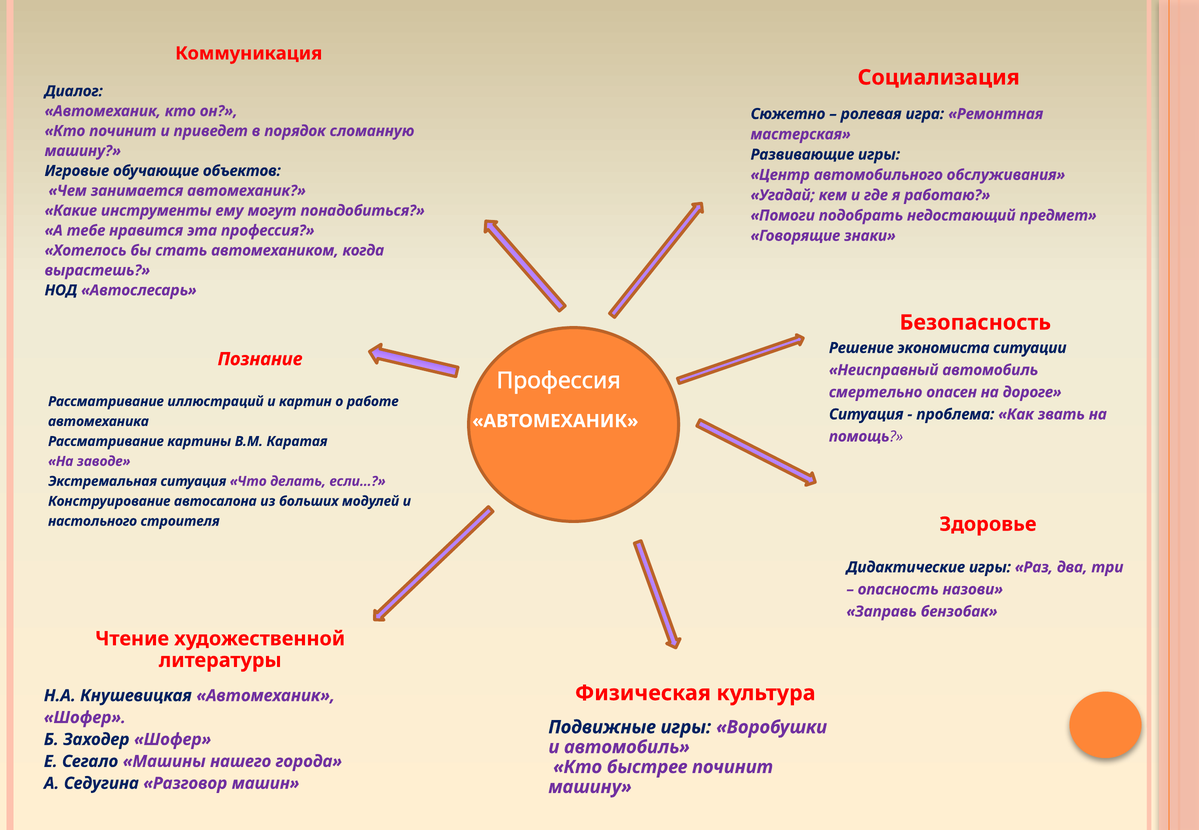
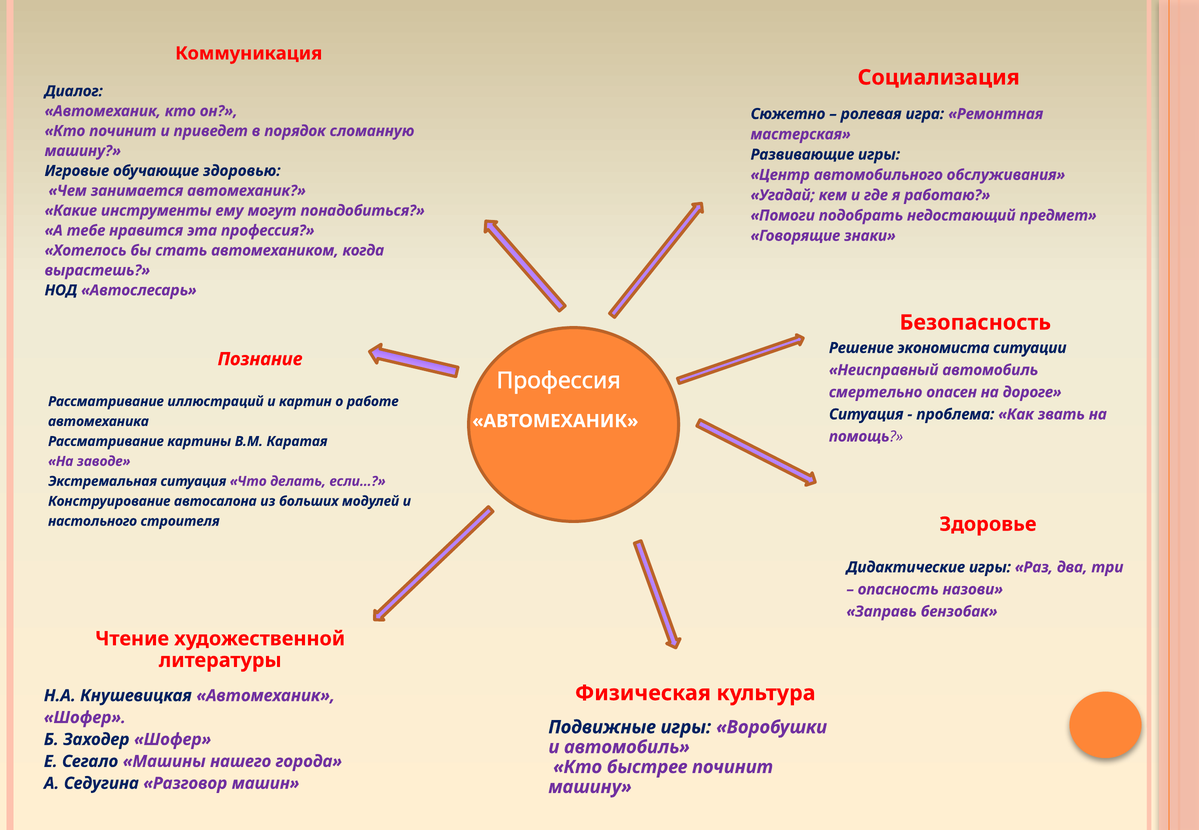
объектов: объектов -> здоровью (242, 171)
